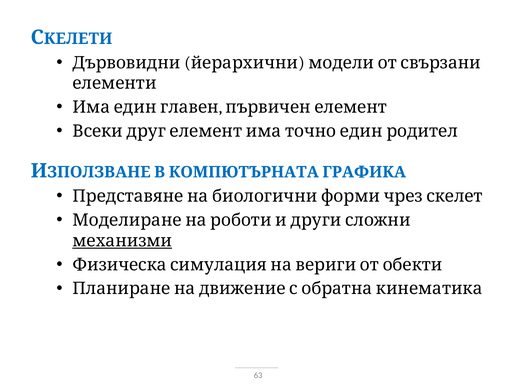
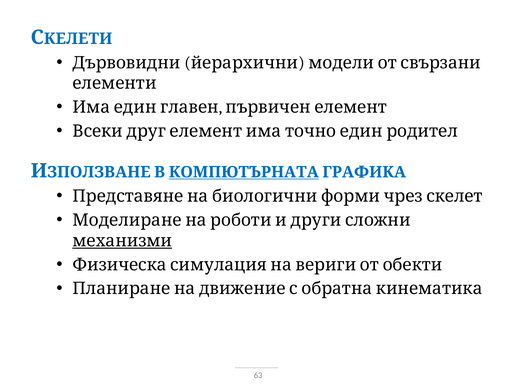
КОМПЮТЪРНАТА underline: none -> present (244, 172)
